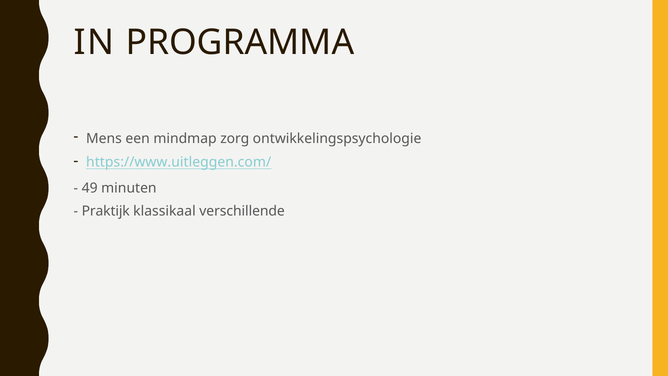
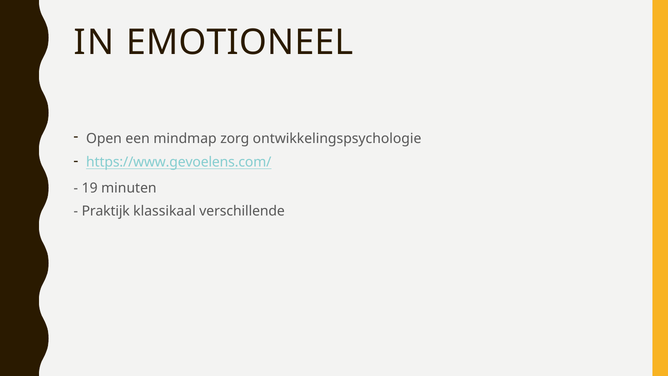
PROGRAMMA: PROGRAMMA -> EMOTIONEEL (240, 42)
Mens: Mens -> Open (104, 139)
https://www.uitleggen.com/: https://www.uitleggen.com/ -> https://www.gevoelens.com/ (179, 162)
49: 49 -> 19 (90, 188)
